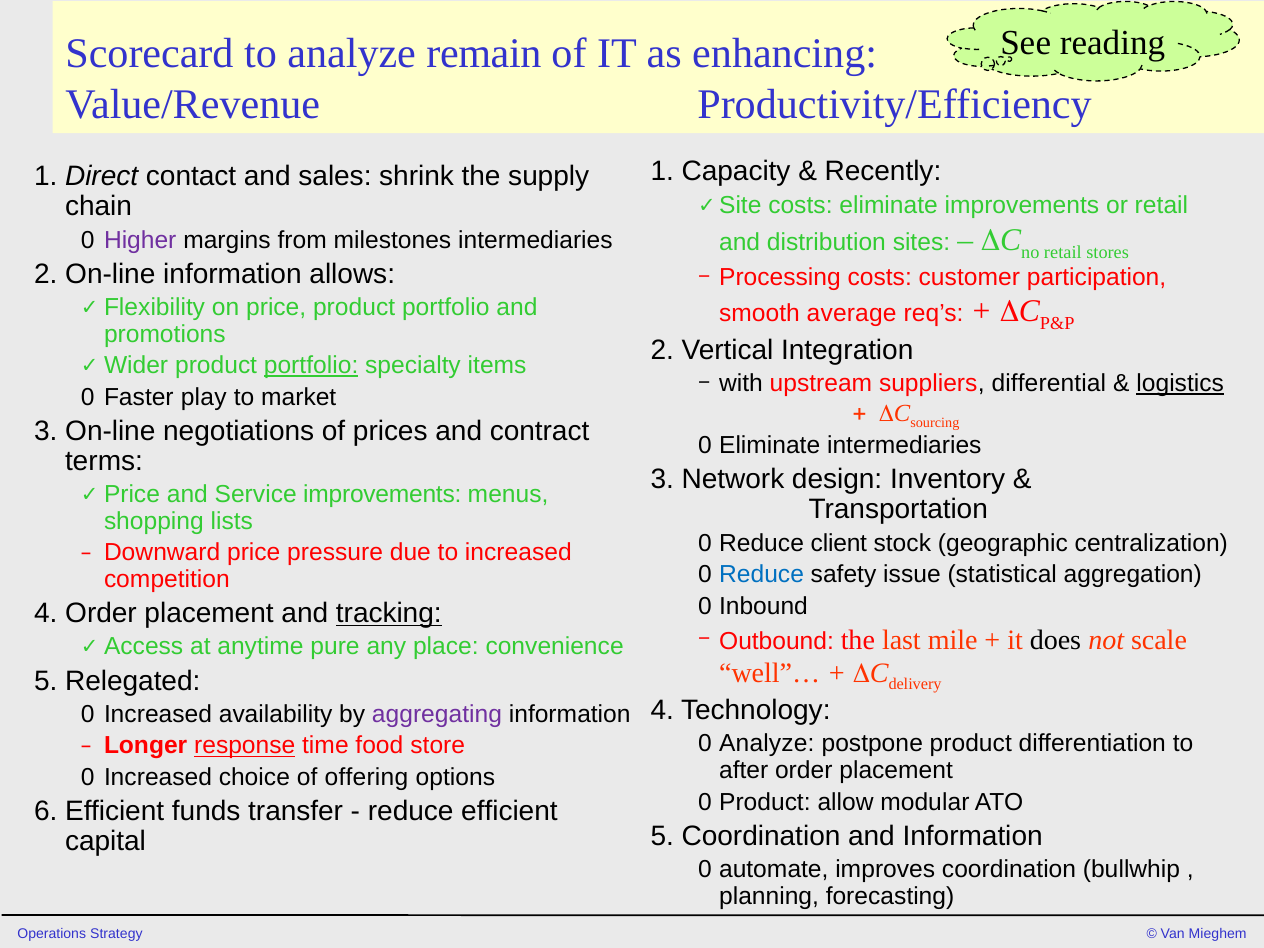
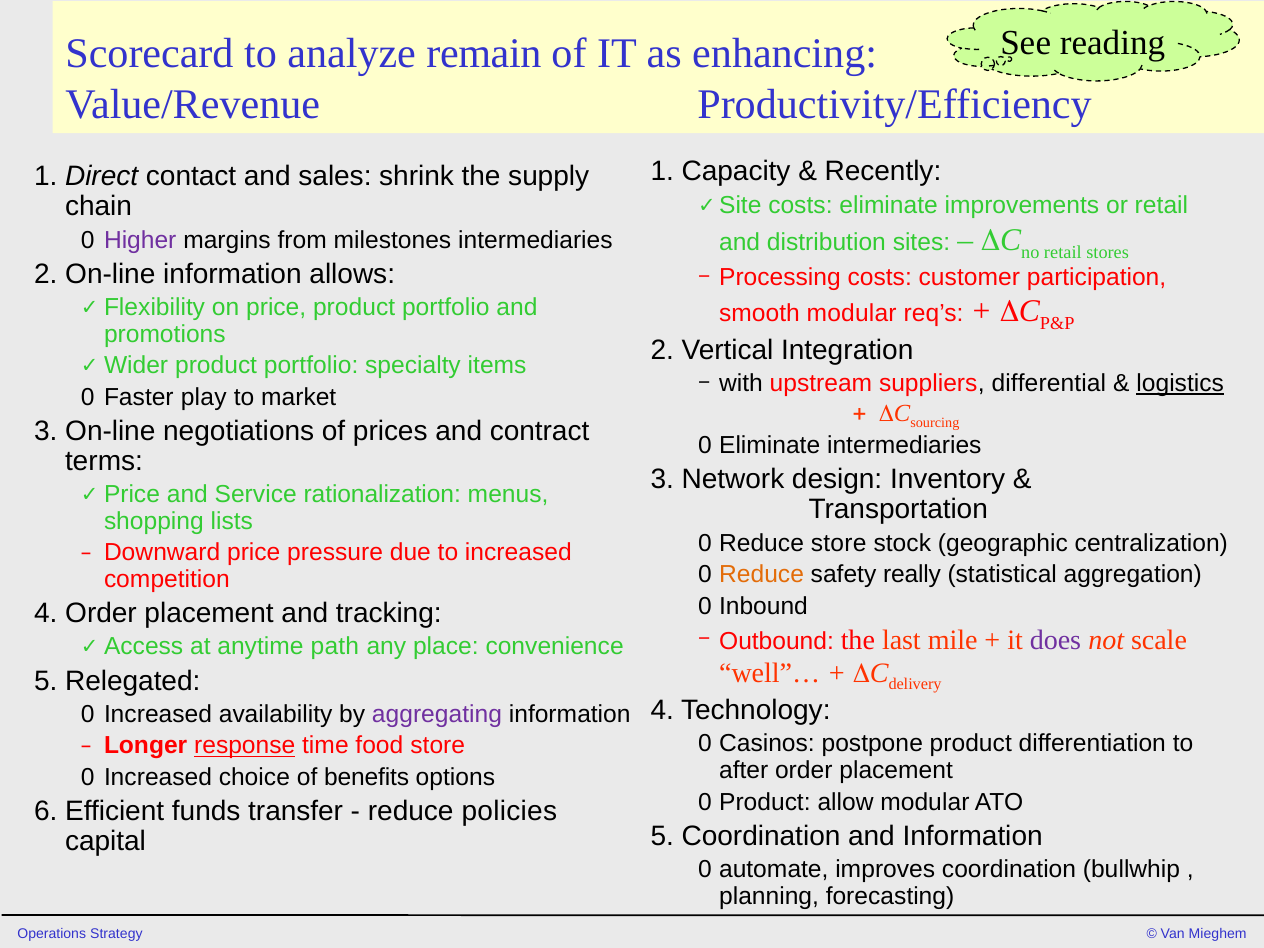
smooth average: average -> modular (852, 314)
portfolio underline: present -> none (311, 365)
Service improvements: improvements -> rationalization (382, 495)
Reduce client: client -> store (839, 543)
Reduce colour: blue -> orange (762, 575)
issue: issue -> really (912, 575)
tracking underline: present -> none (389, 613)
does colour: black -> purple (1055, 640)
pure: pure -> path (335, 647)
0 Analyze: Analyze -> Casinos (767, 744)
offering: offering -> benefits (367, 777)
reduce efficient: efficient -> policies (509, 811)
